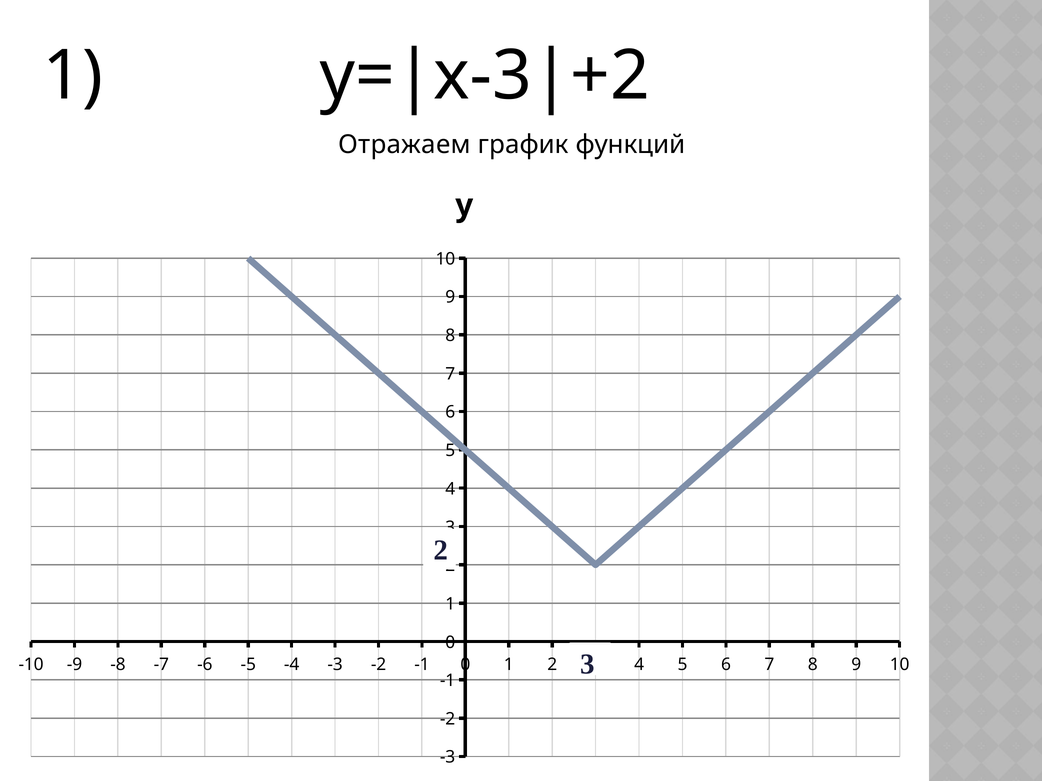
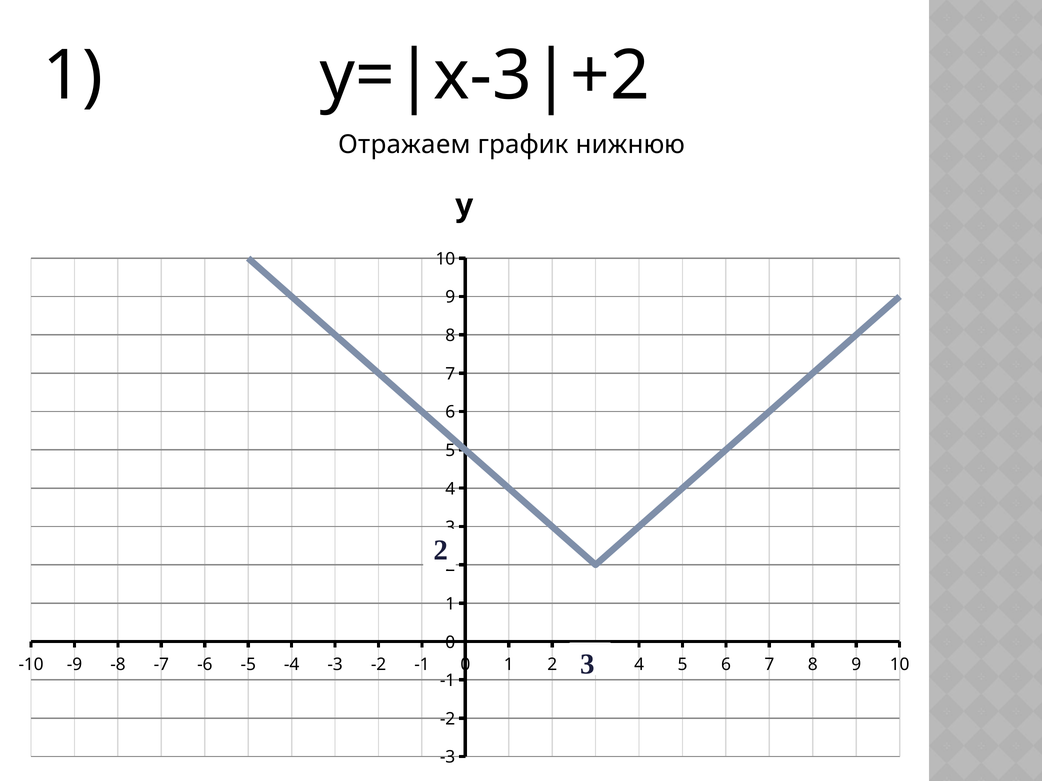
функций: функций -> нижнюю (630, 145)
